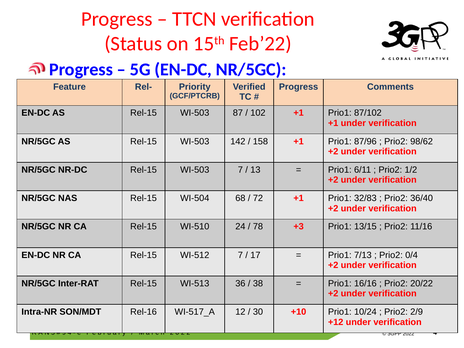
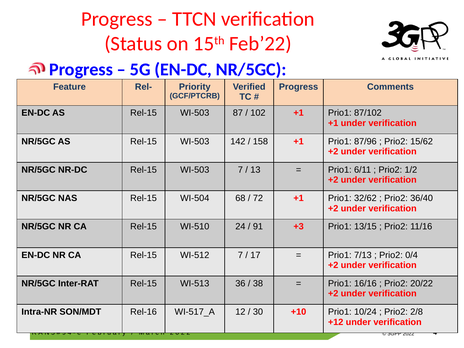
98/62: 98/62 -> 15/62 (422, 141)
32/83: 32/83 -> 32/62 (365, 198)
78: 78 -> 91 (258, 227)
2/9: 2/9 -> 2/8 (417, 312)
